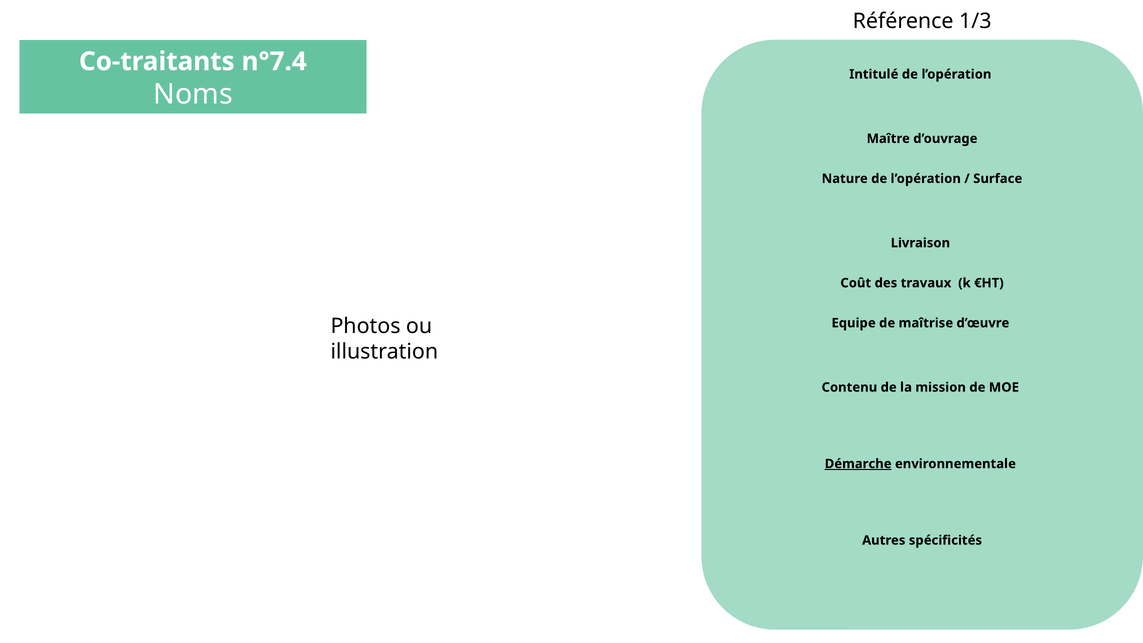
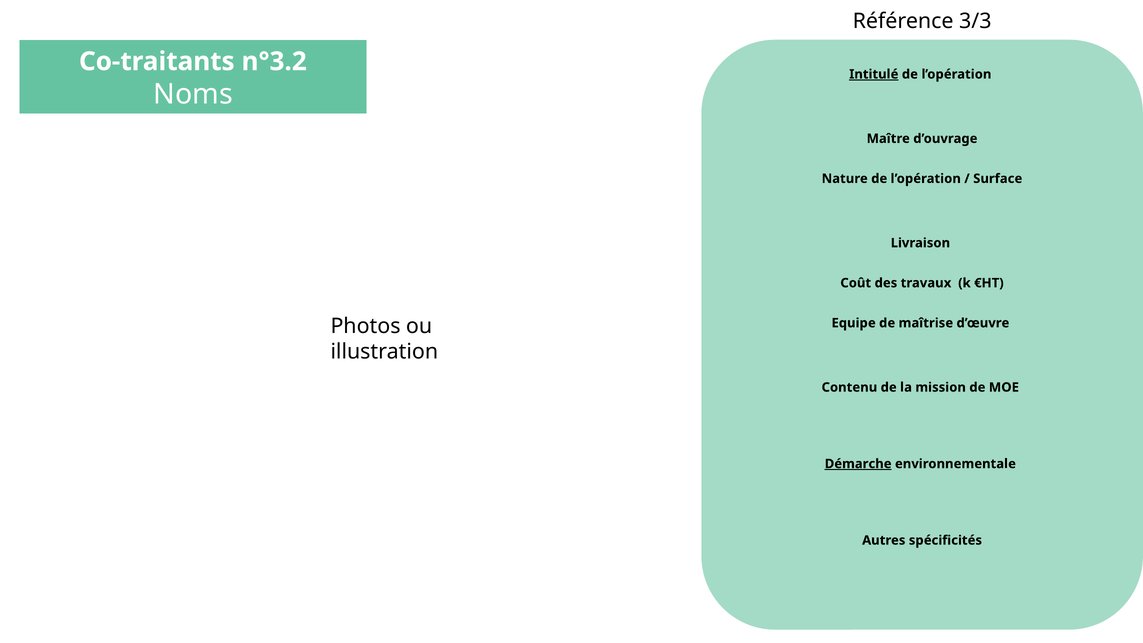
1/3: 1/3 -> 3/3 (975, 21)
n°7.4: n°7.4 -> n°3.2 (274, 61)
Intitulé underline: none -> present (874, 74)
